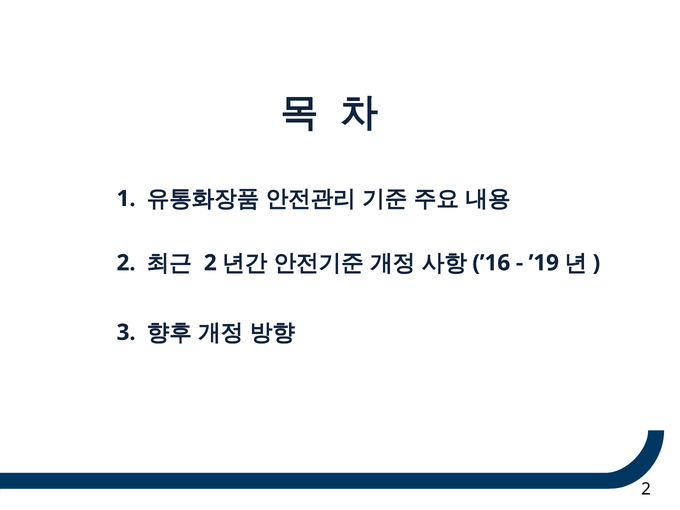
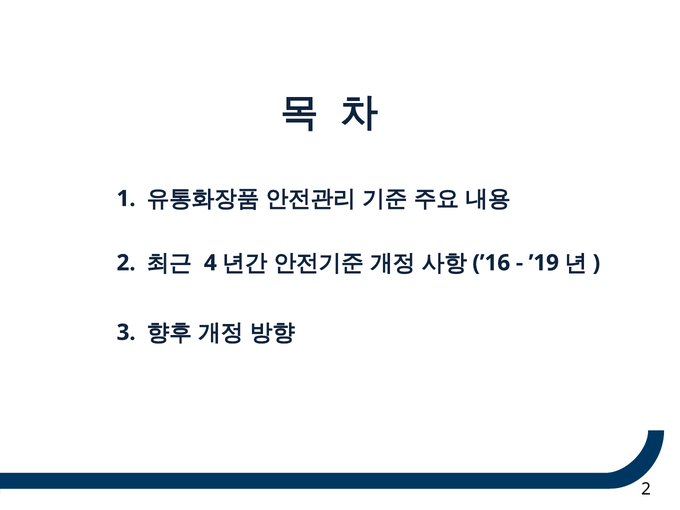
2: 2 -> 4 (210, 263)
